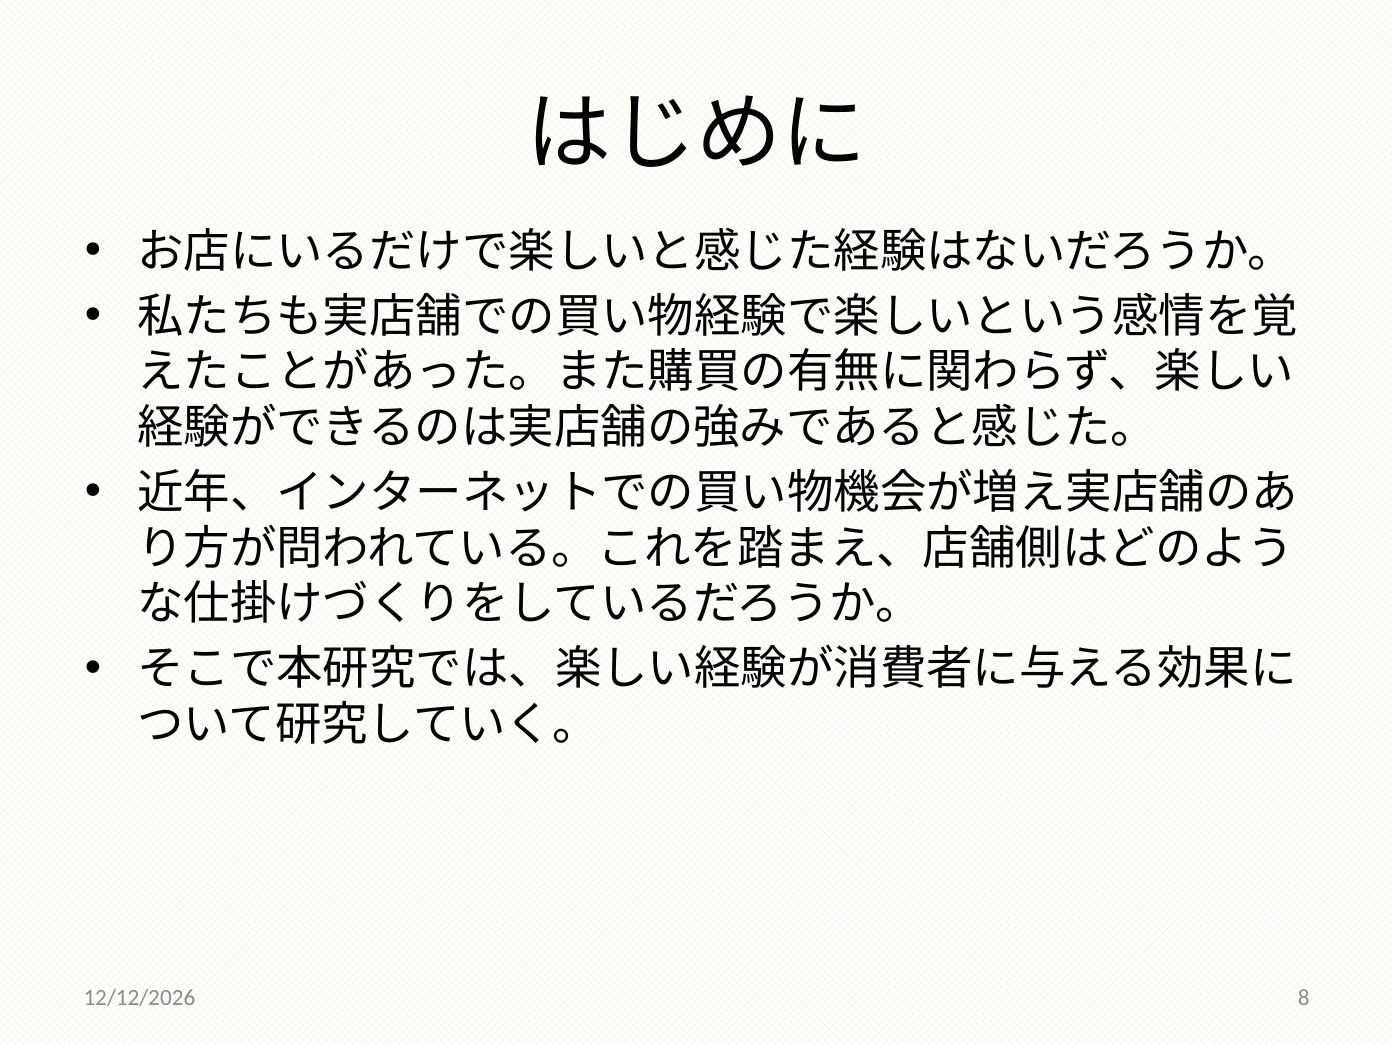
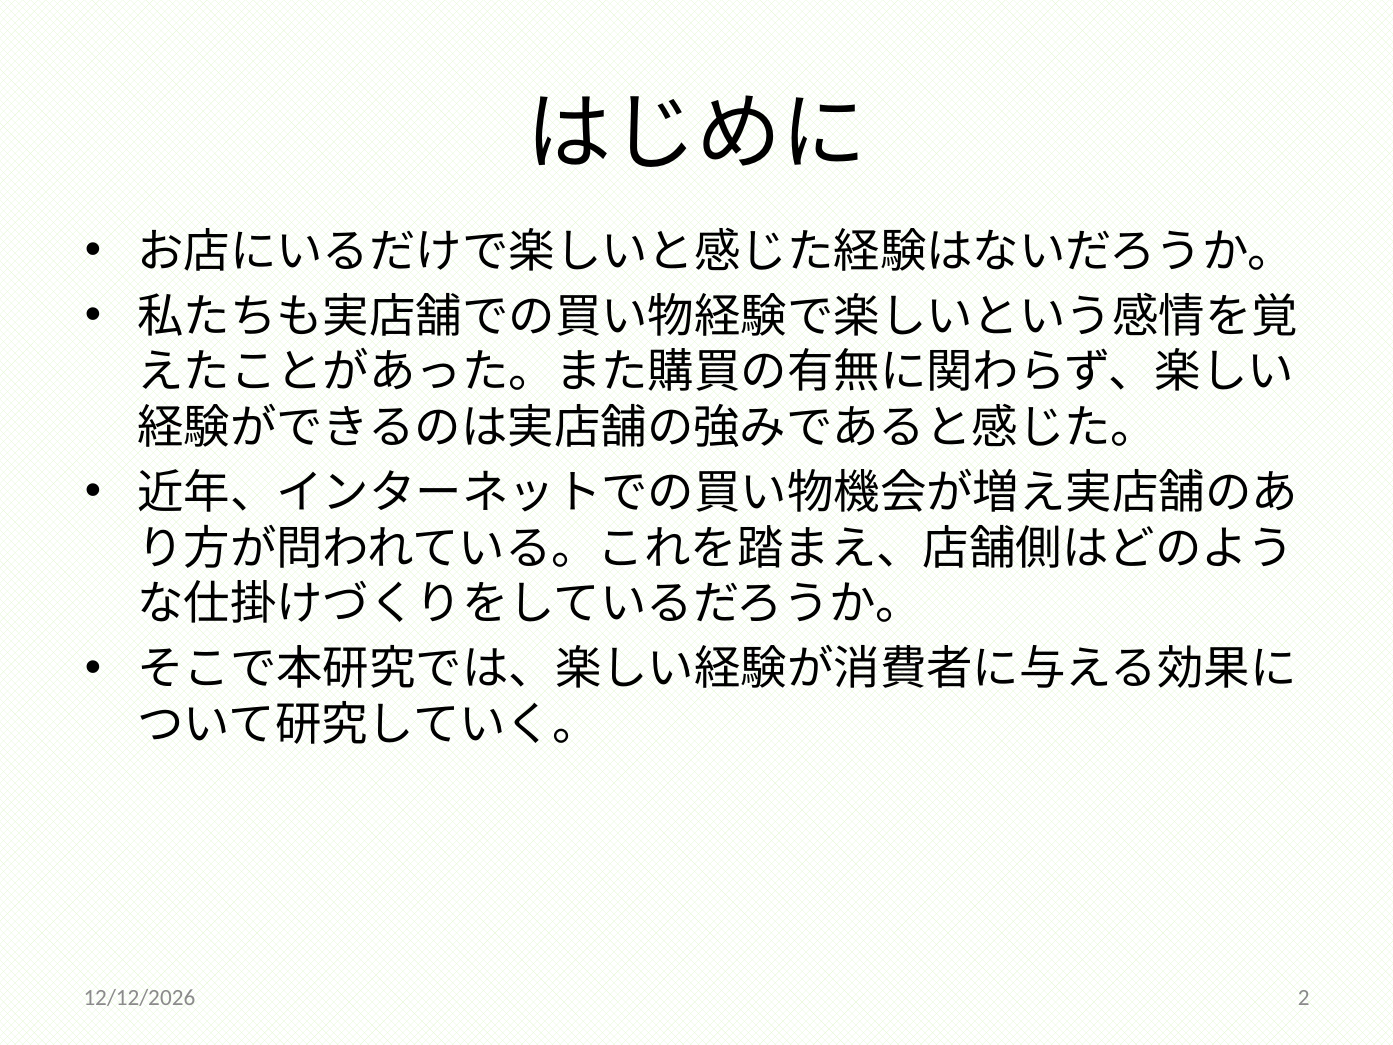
8: 8 -> 2 (1304, 997)
